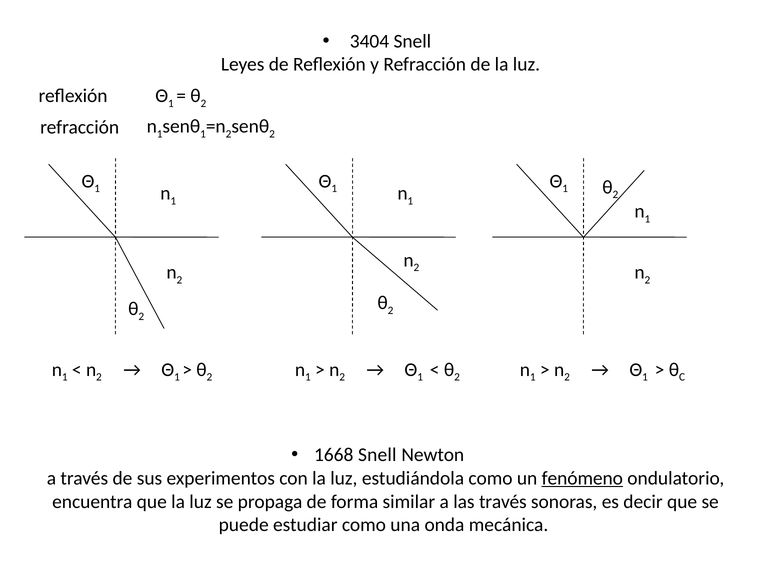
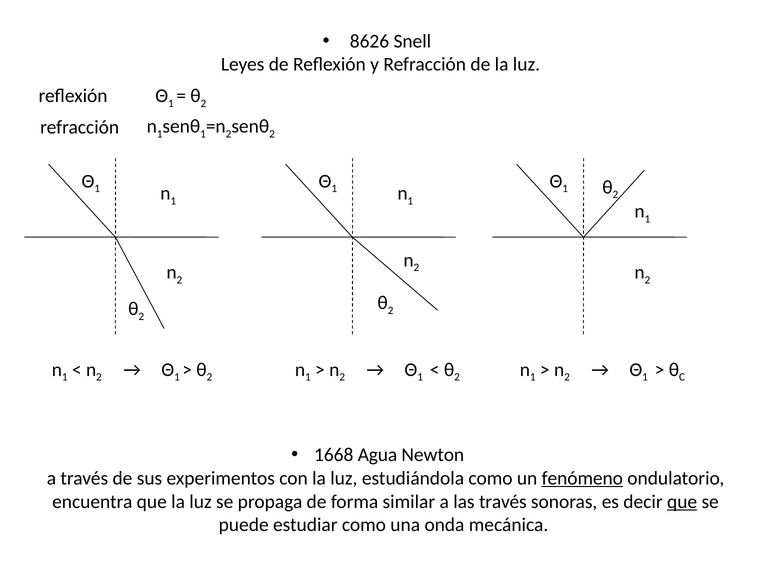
3404: 3404 -> 8626 (369, 41)
1668 Snell: Snell -> Agua (377, 454)
que underline: none -> present (682, 501)
